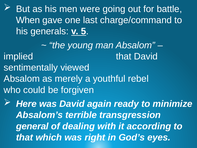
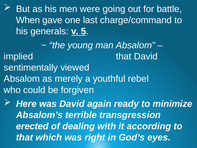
general: general -> erected (32, 126)
